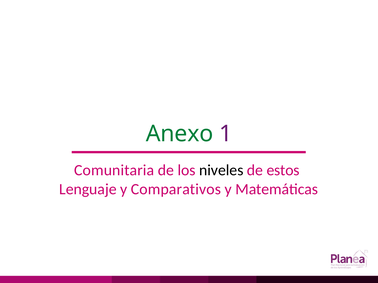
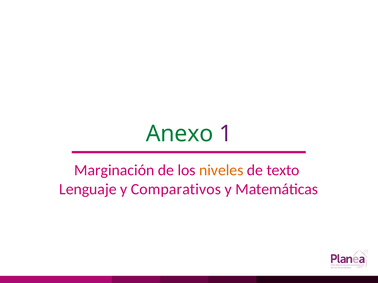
Comunitaria: Comunitaria -> Marginación (114, 171)
niveles colour: black -> orange (221, 171)
estos: estos -> texto (283, 171)
